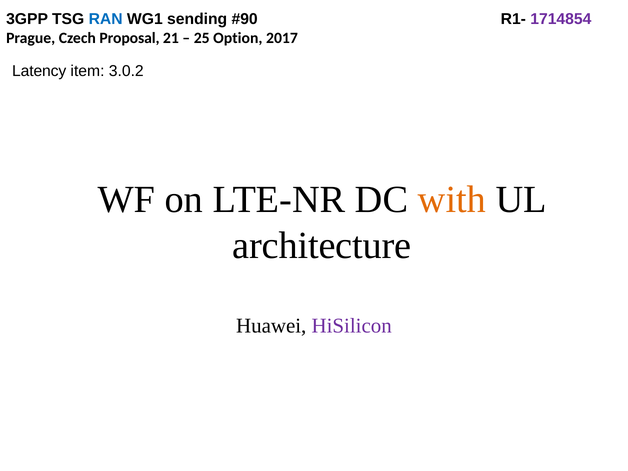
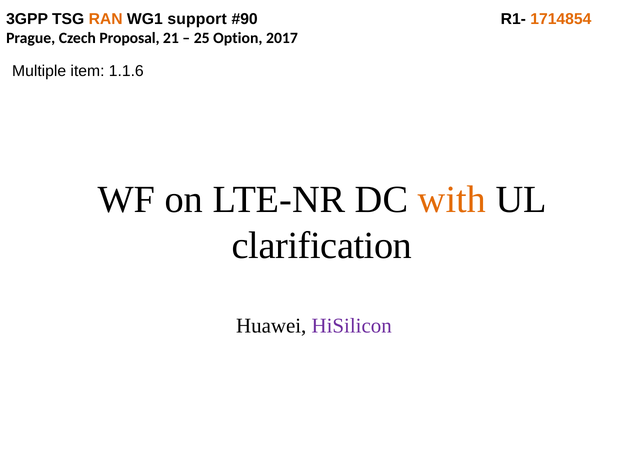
RAN colour: blue -> orange (106, 19)
sending: sending -> support (197, 19)
1714854 colour: purple -> orange (561, 19)
Latency: Latency -> Multiple (39, 71)
3.0.2: 3.0.2 -> 1.1.6 (126, 71)
architecture: architecture -> clarification (322, 245)
